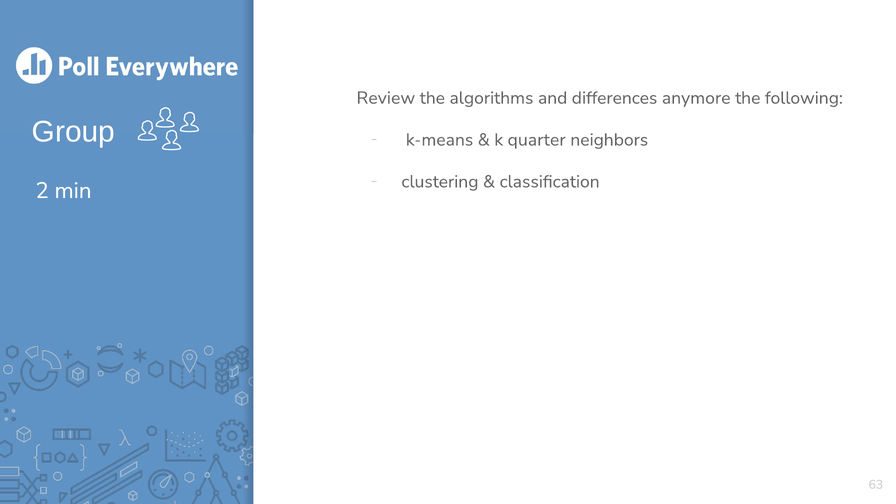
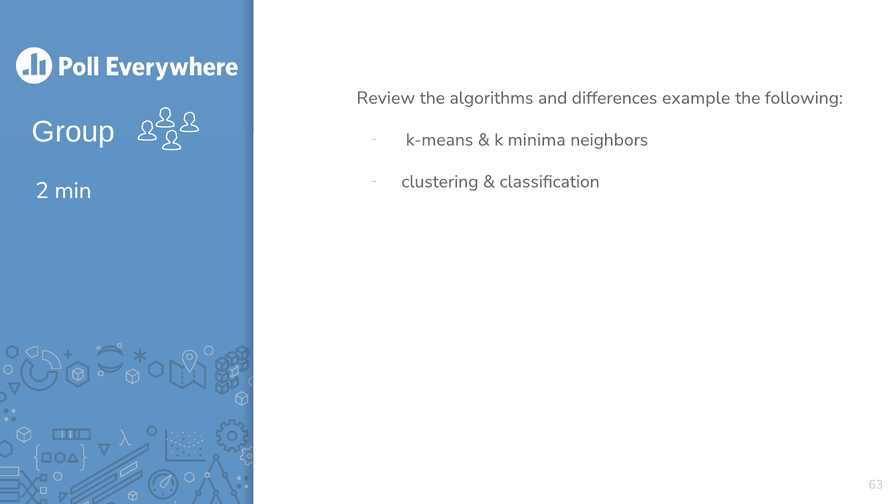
anymore: anymore -> example (696, 98)
quarter: quarter -> minima (537, 140)
